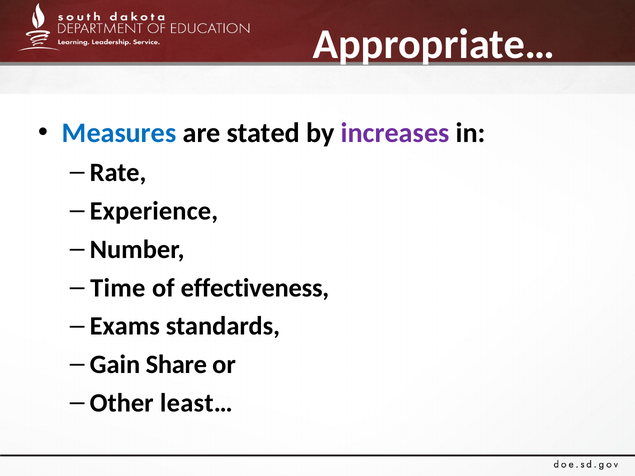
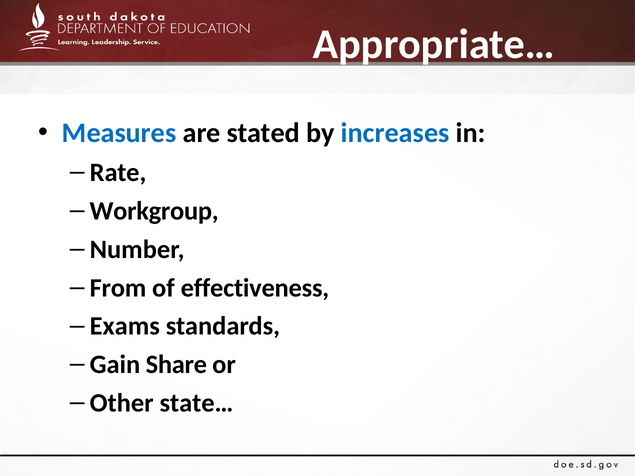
increases colour: purple -> blue (395, 133)
Experience: Experience -> Workgroup (154, 211)
Time: Time -> From (118, 288)
least…: least… -> state… (196, 403)
